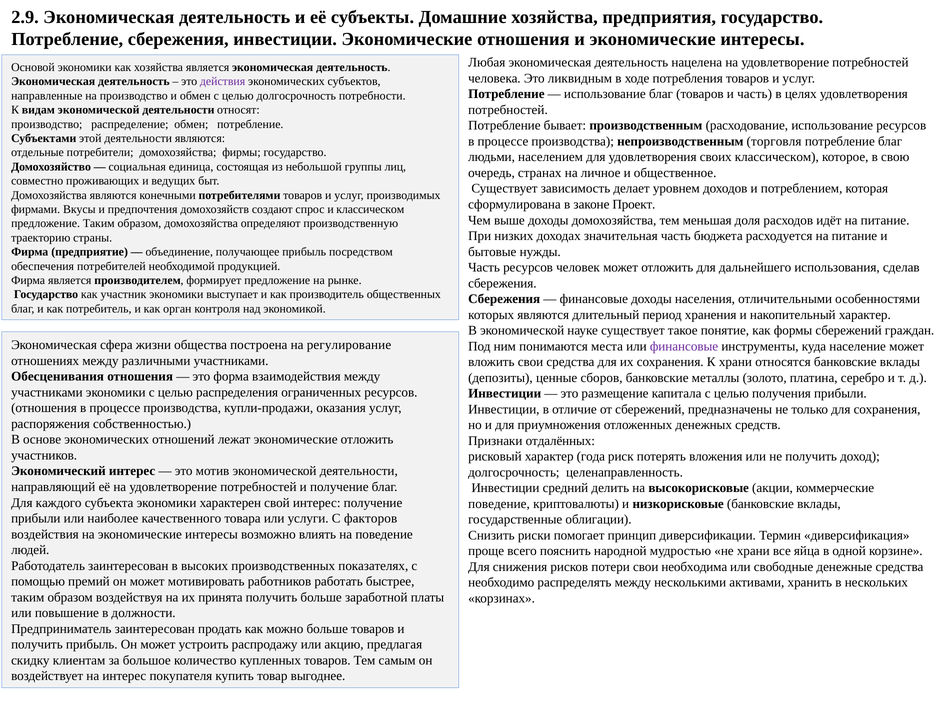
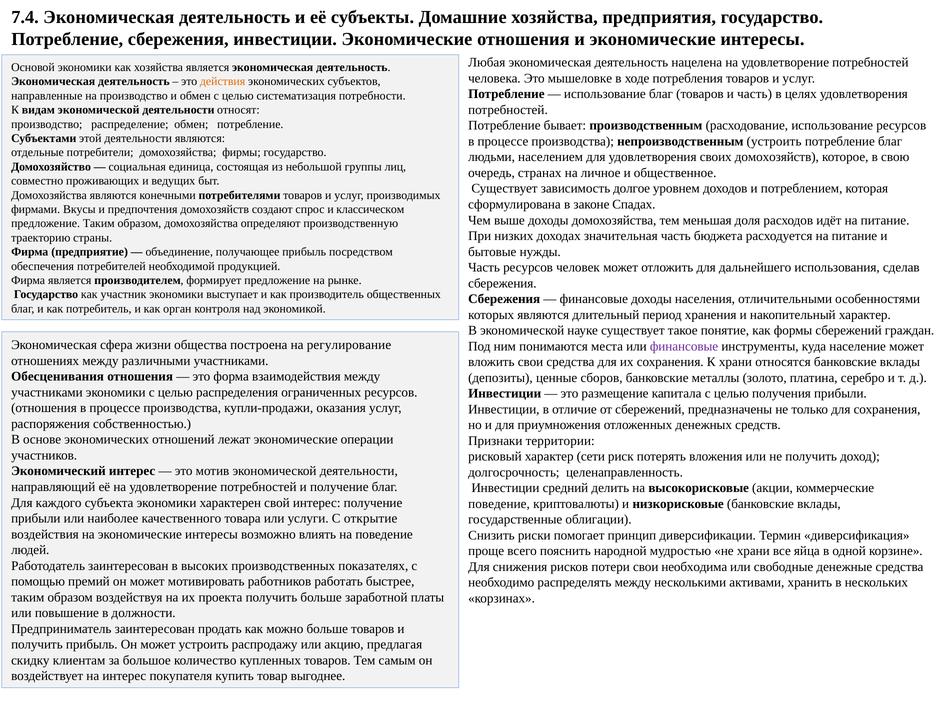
2.9: 2.9 -> 7.4 (25, 17)
ликвидным: ликвидным -> мышеловке (580, 78)
действия colour: purple -> orange (223, 82)
целью долгосрочность: долгосрочность -> систематизация (296, 96)
непроизводственным торговля: торговля -> устроить (774, 141)
своих классическом: классическом -> домохозяйств (777, 157)
делает: делает -> долгое (632, 189)
Проект: Проект -> Спадах (634, 204)
экономические отложить: отложить -> операции (367, 440)
отдалённых: отдалённых -> территории (560, 441)
года: года -> сети (591, 457)
факторов: факторов -> открытие (371, 518)
принята: принята -> проекта (220, 597)
